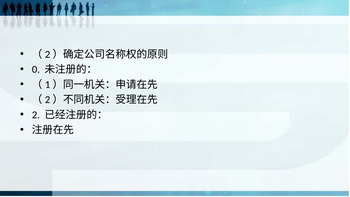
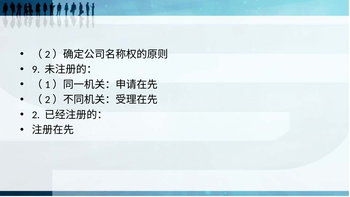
0: 0 -> 9 (36, 69)
